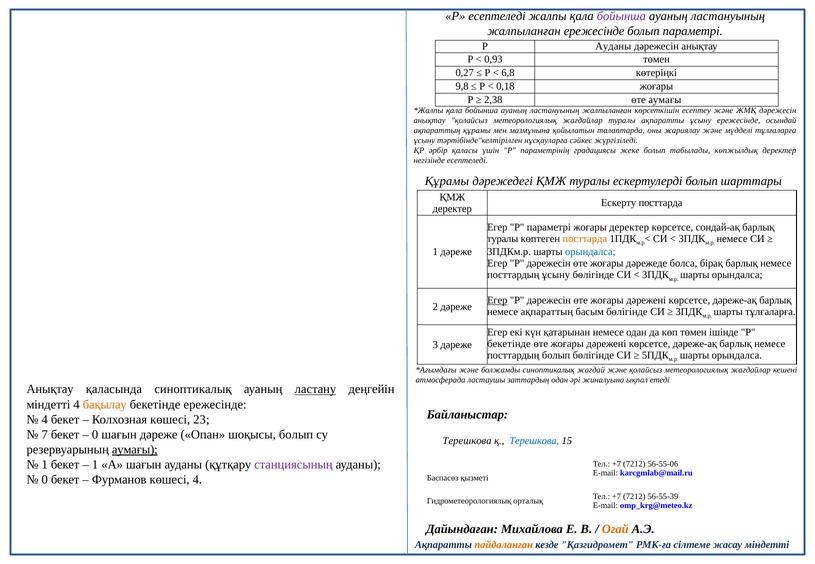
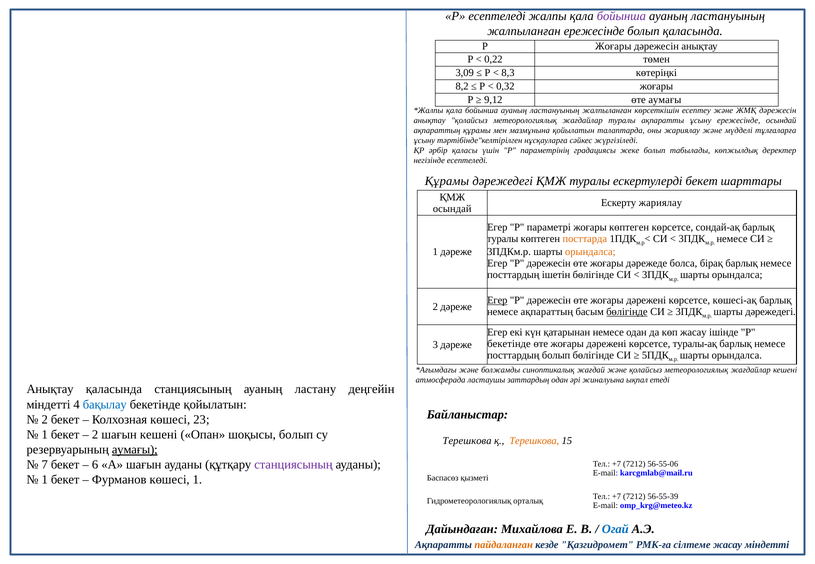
болып параметрі: параметрі -> қаласында (693, 31)
Р Ауданы: Ауданы -> Жоғары (613, 46)
0,93: 0,93 -> 0,22 (493, 59)
0,27: 0,27 -> 3,09 (465, 73)
6,8: 6,8 -> 8,3 (508, 73)
9,8: 9,8 -> 8,2 (462, 86)
0,18: 0,18 -> 0,32 (505, 86)
2,38: 2,38 -> 9,12 (493, 100)
ескертулерді болып: болып -> бекет (702, 181)
Ескерту посттарда: посттарда -> жариялау (660, 203)
деректер: деректер -> осындай (452, 209)
жоғары деректер: деректер -> көптеген (629, 227)
орындалса colour: blue -> orange (590, 252)
посттардың ұсыну: ұсыну -> ішетін (556, 275)
дәреже-ақ: дәреже-ақ -> көшесі-ақ (735, 300)
бөлігінде underline: none -> present (627, 312)
шарты тұлғаларға: тұлғаларға -> дәрежедегі (770, 312)
көп төмен: төмен -> жасау (693, 333)
дәреже-ақ: дәреже-ақ -> туралы-ақ (695, 344)
қаласында синоптикалық: синоптикалық -> станциясының (193, 389)
ластану underline: present -> none (315, 389)
бақылау colour: orange -> blue (105, 405)
бекетінде ережесінде: ережесінде -> қойылатын (215, 405)
4: 4 -> 2 (45, 420)
7: 7 -> 1 (45, 435)
0: 0 -> 2 (95, 435)
шағын дәреже: дәреже -> кешені (159, 435)
Терешкова colour: blue -> orange (534, 441)
1: 1 -> 7 (45, 465)
1: 1 -> 6 (95, 465)
0: 0 -> 1 (45, 480)
көшесі 4: 4 -> 1 (197, 480)
Огай colour: orange -> blue (615, 529)
